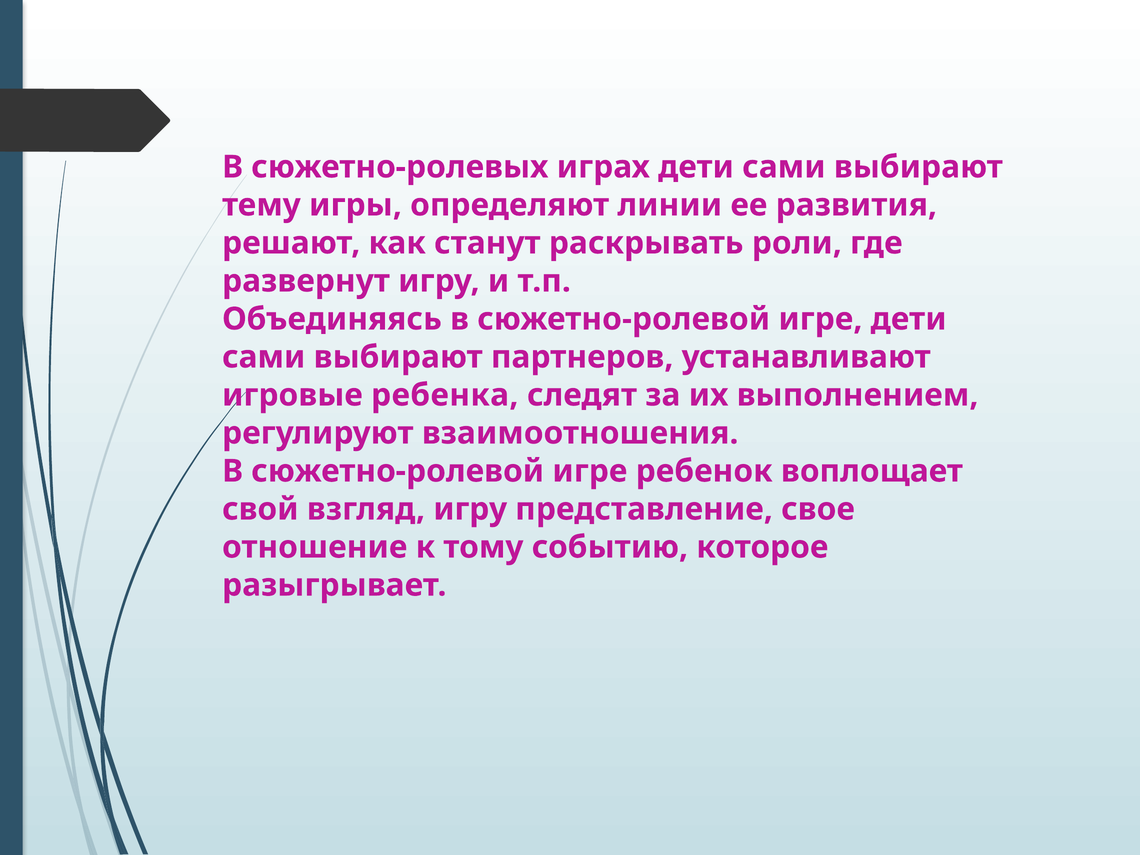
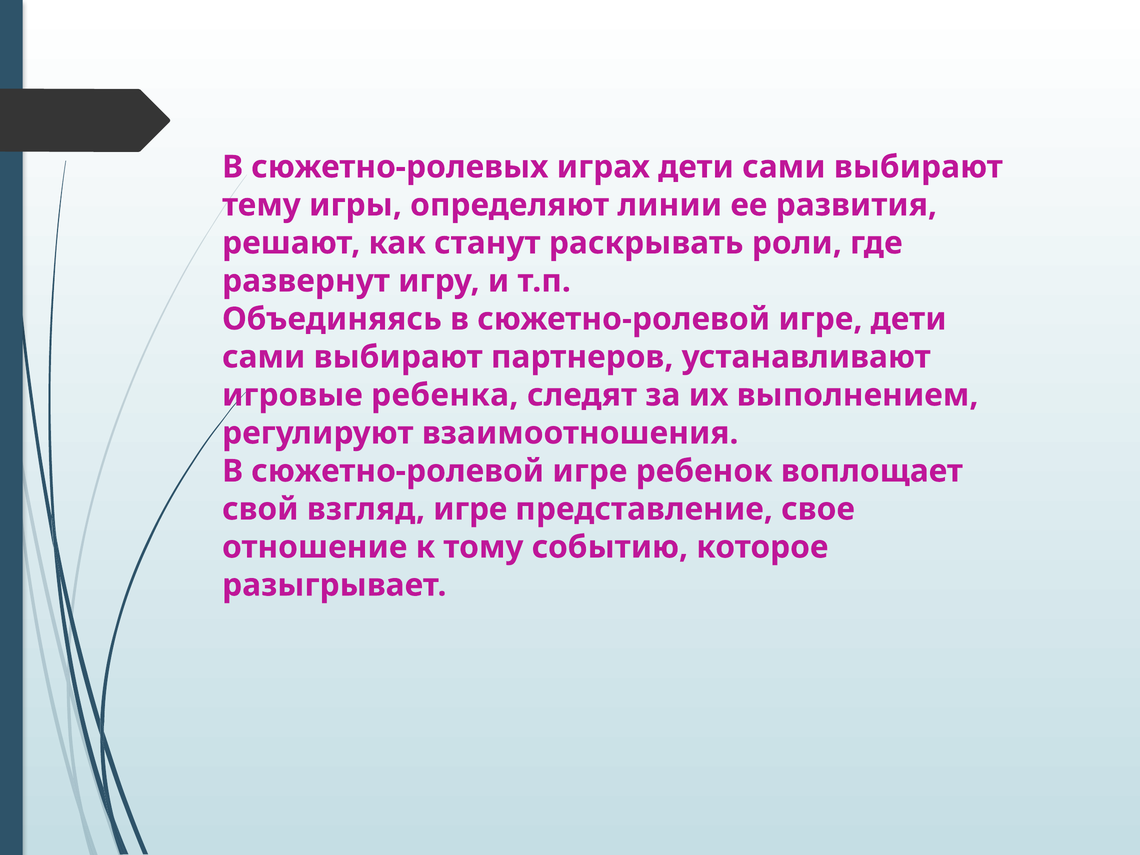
взгляд игру: игру -> игре (470, 509)
